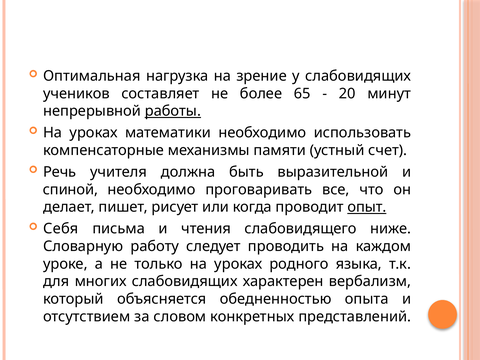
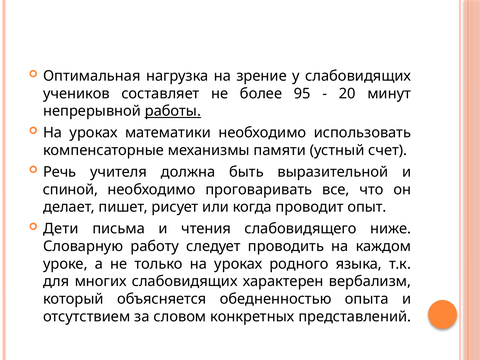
65: 65 -> 95 (302, 94)
опыт underline: present -> none (367, 207)
Себя: Себя -> Дети (61, 229)
